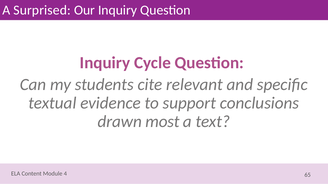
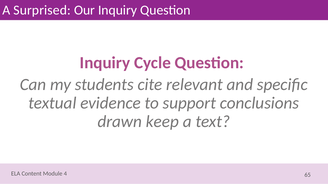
most: most -> keep (162, 122)
